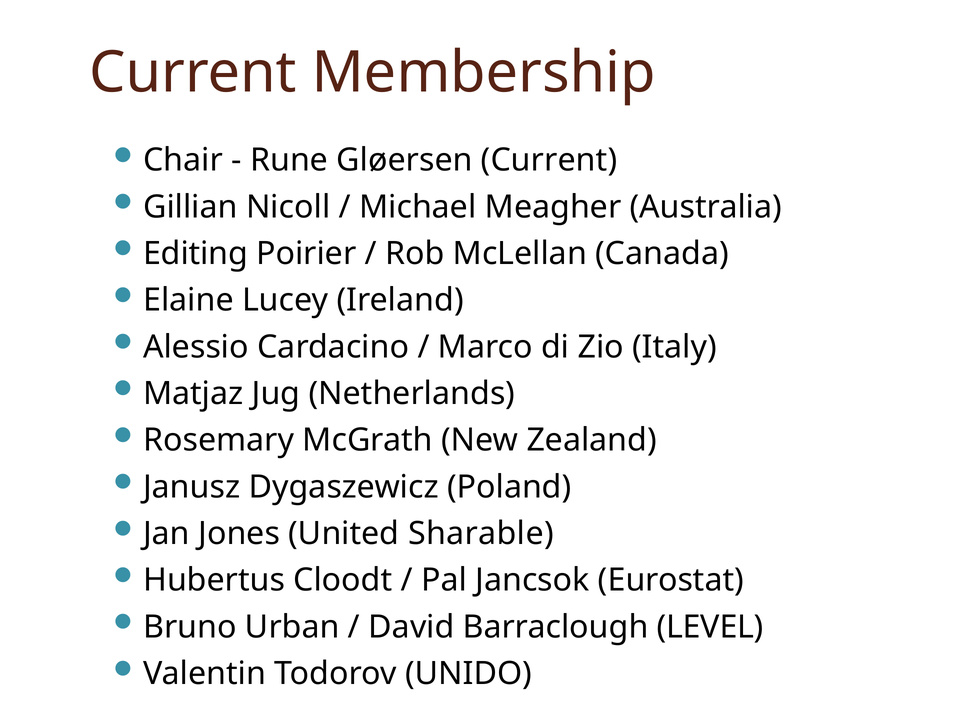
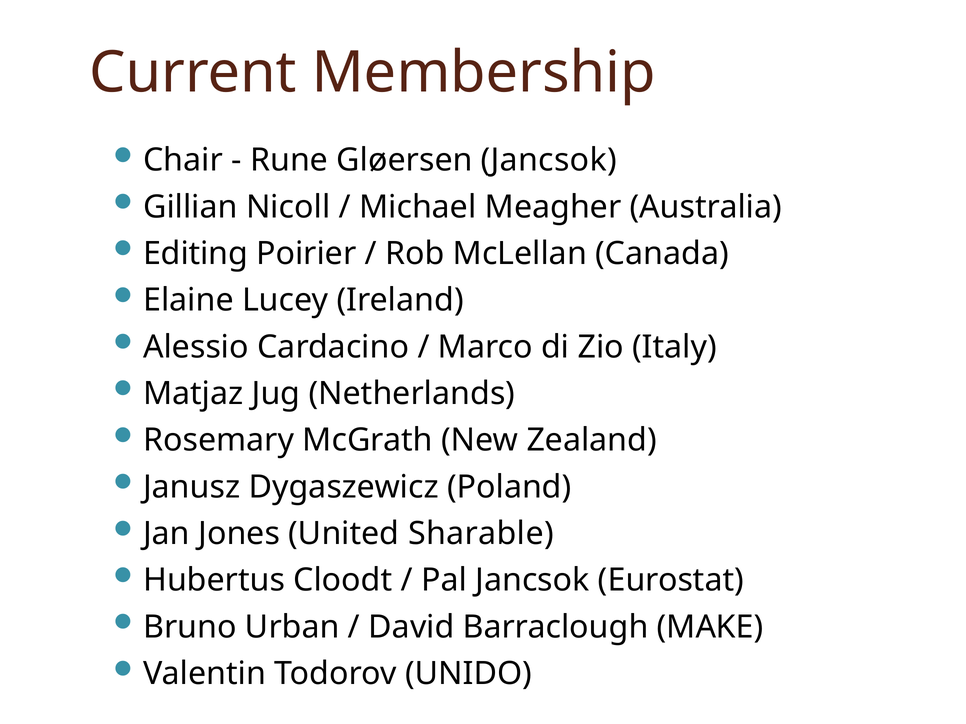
Gløersen Current: Current -> Jancsok (549, 160)
LEVEL: LEVEL -> MAKE (710, 627)
